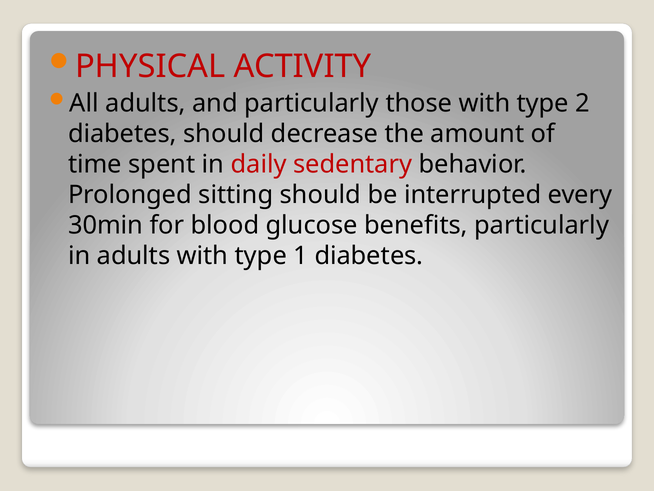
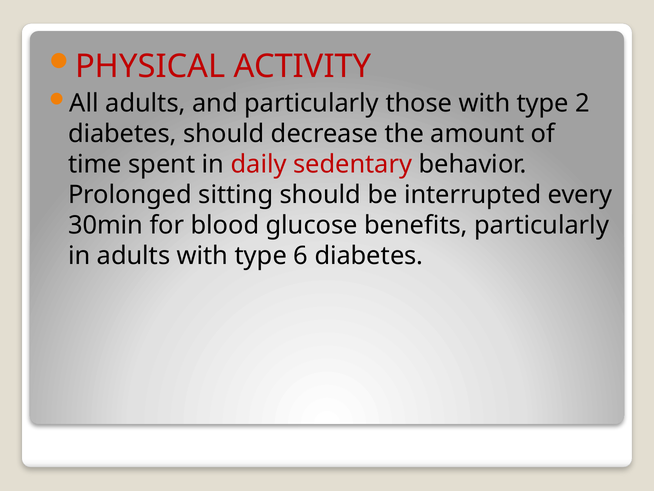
1: 1 -> 6 (301, 256)
